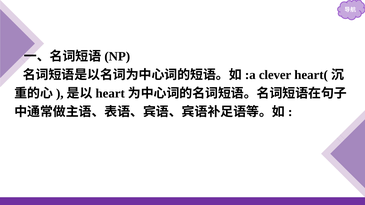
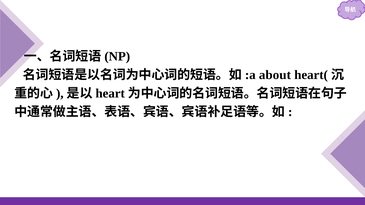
clever: clever -> about (275, 75)
